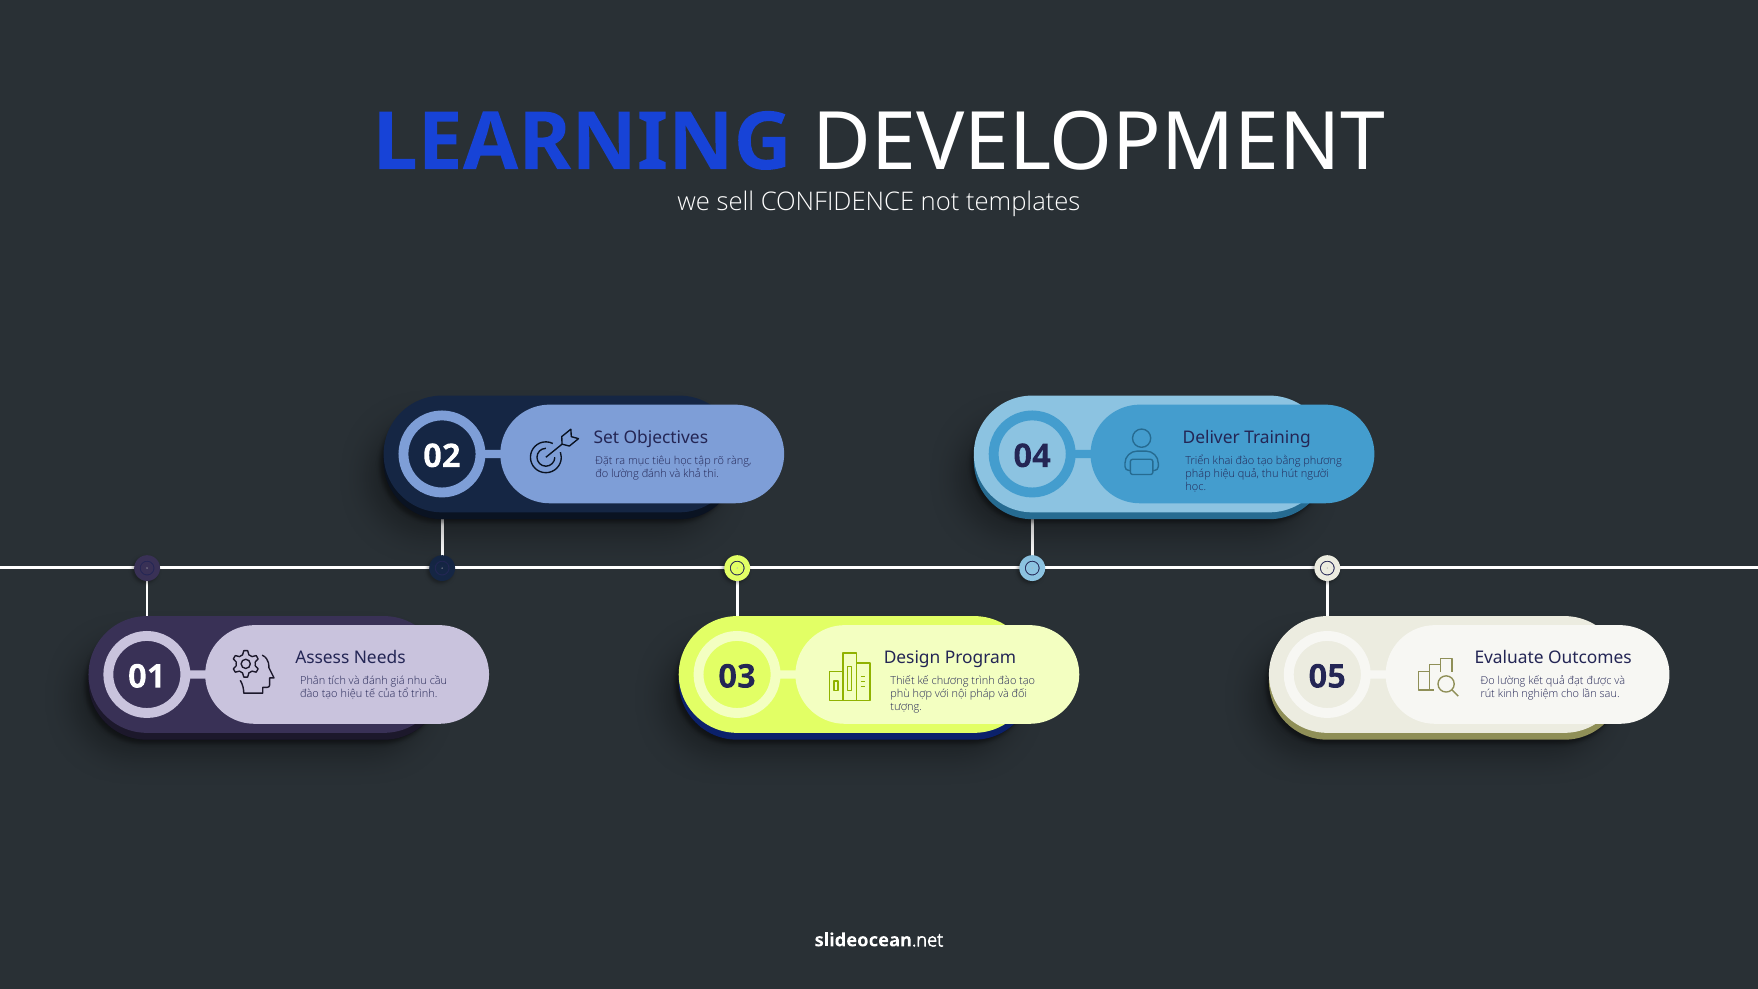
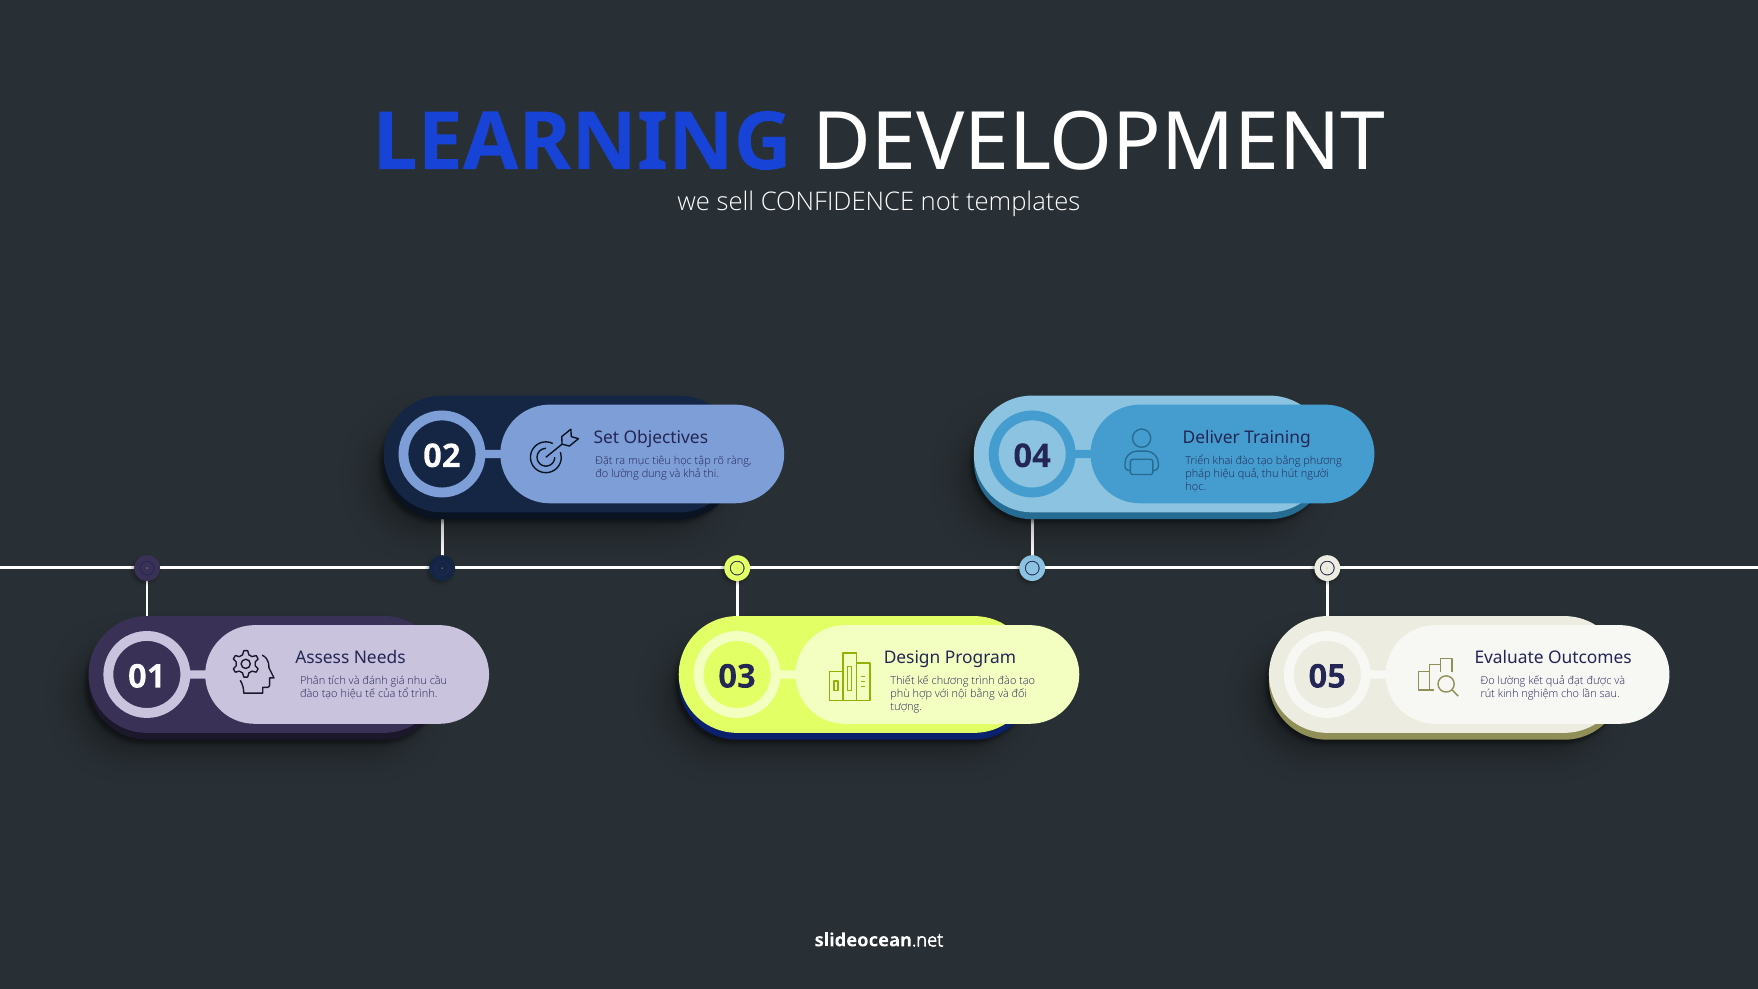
lường đánh: đánh -> dung (654, 474)
nội pháp: pháp -> bằng (982, 694)
